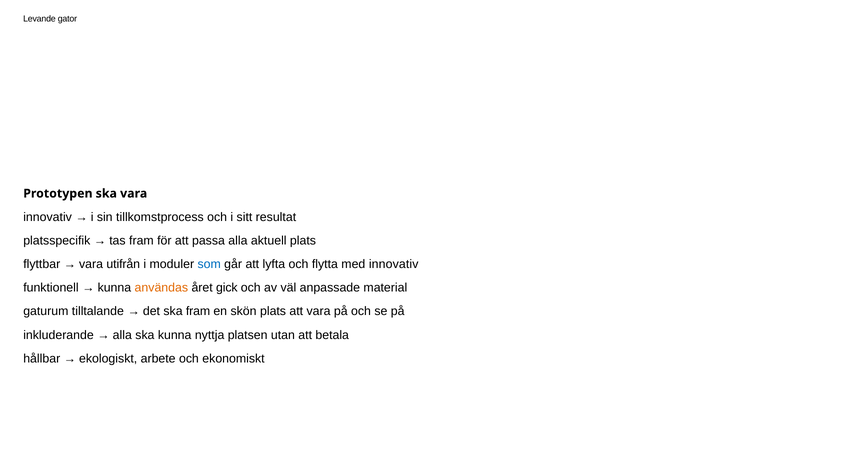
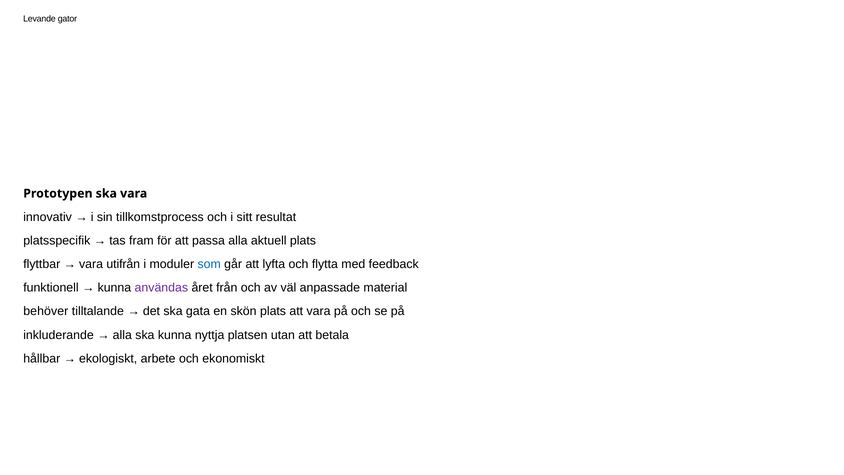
med innovativ: innovativ -> feedback (394, 264)
användas colour: orange -> purple (161, 288)
gick: gick -> från (227, 288)
gaturum: gaturum -> behöver (46, 311)
ska fram: fram -> gata (198, 311)
